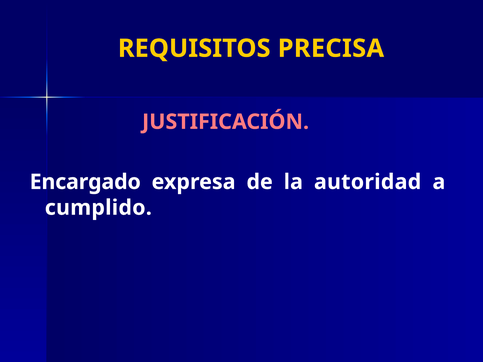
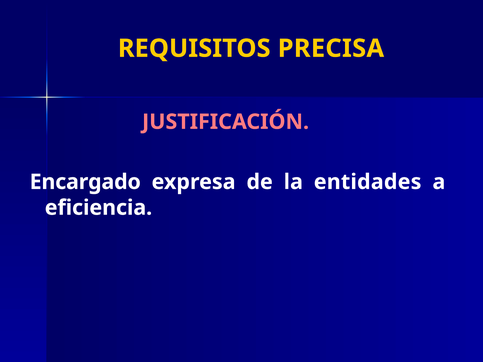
autoridad: autoridad -> entidades (368, 182)
cumplido: cumplido -> eficiencia (98, 208)
